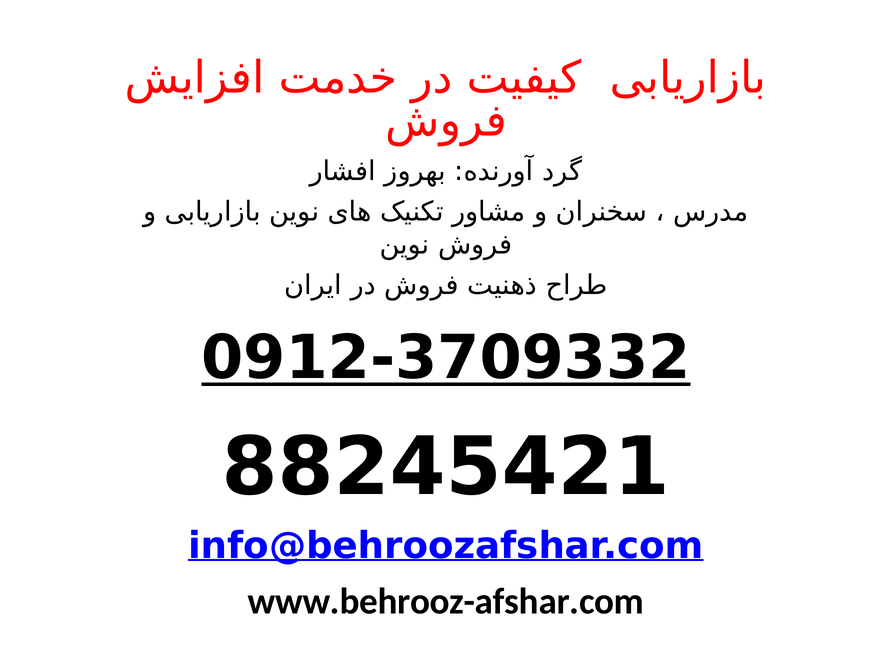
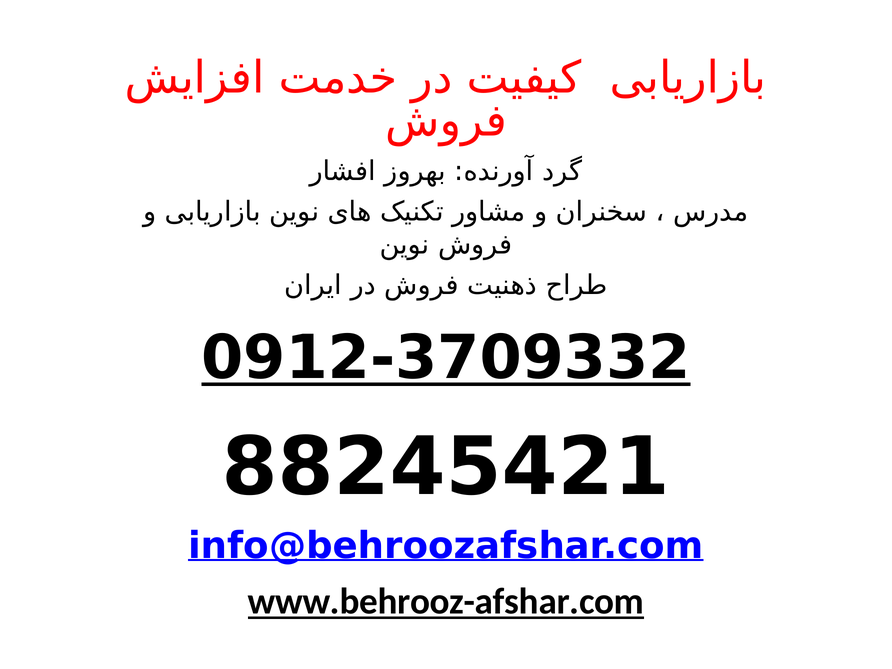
www.behrooz-afshar.com underline: none -> present (446, 602)
